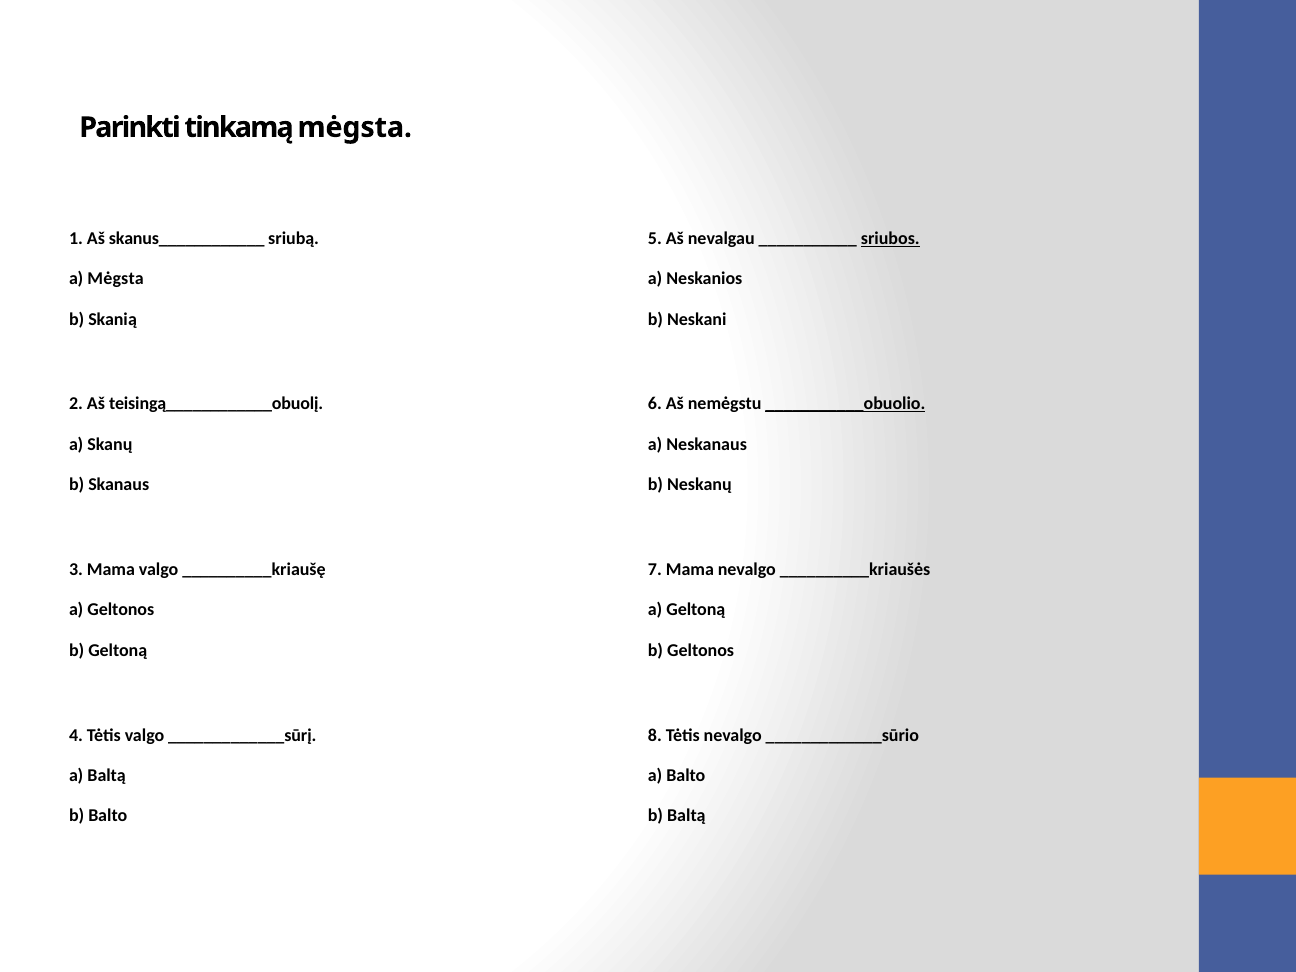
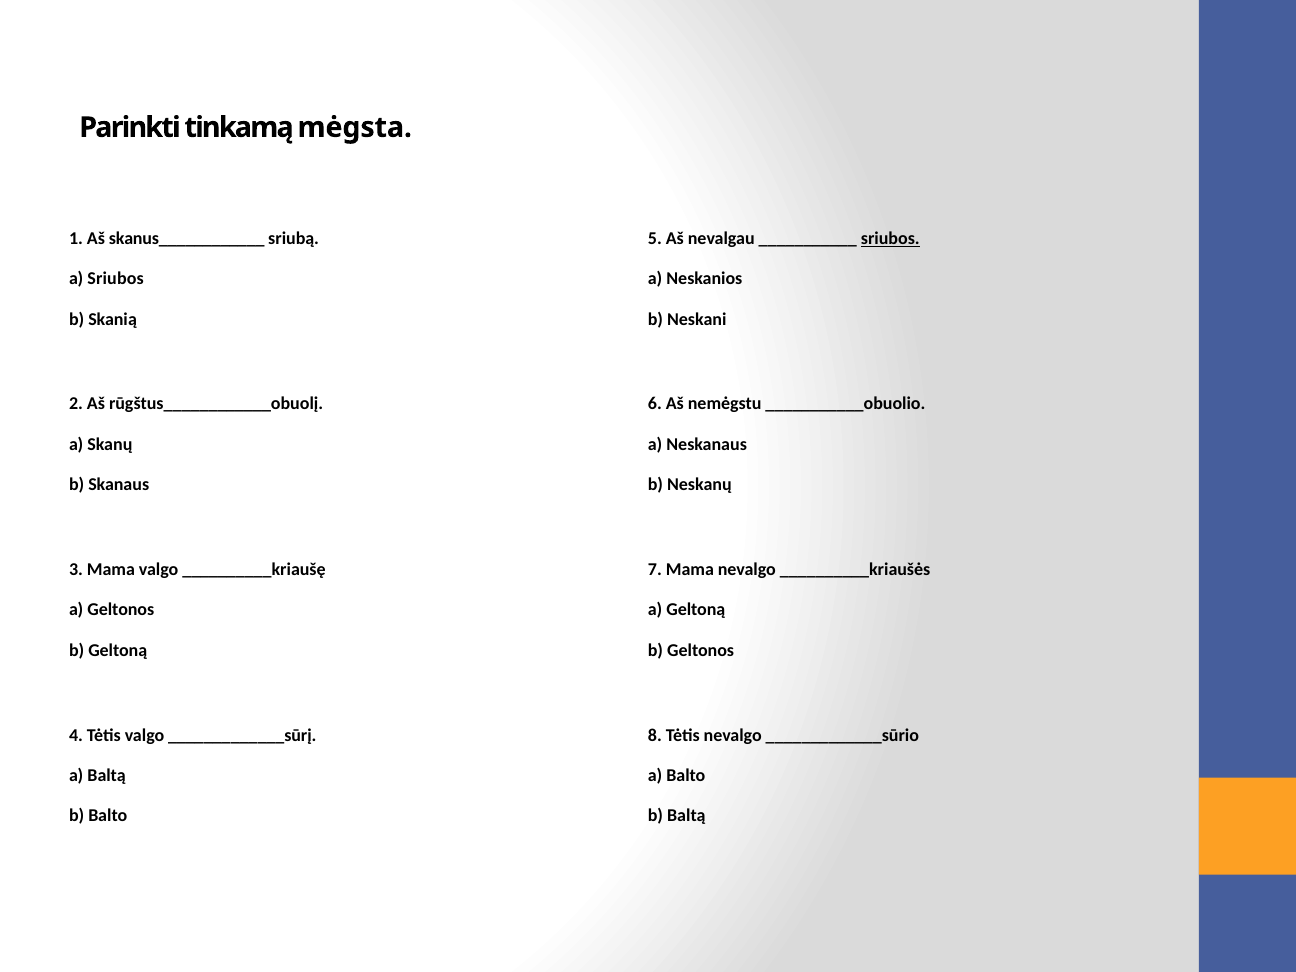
a Mėgsta: Mėgsta -> Sriubos (116, 279)
teisingą____________obuolį: teisingą____________obuolį -> rūgštus____________obuolį (216, 404)
___________obuolio underline: present -> none (845, 404)
